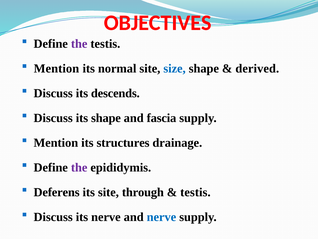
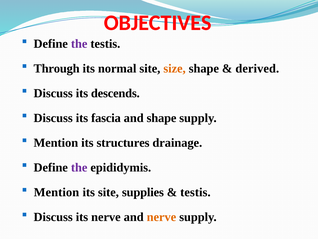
Mention: Mention -> Through (57, 68)
size colour: blue -> orange (175, 68)
its shape: shape -> fascia (106, 118)
and fascia: fascia -> shape (162, 118)
Deferens: Deferens -> Mention (56, 192)
through: through -> supplies (143, 192)
nerve colour: blue -> orange (161, 217)
